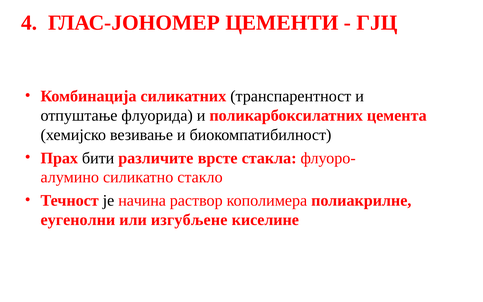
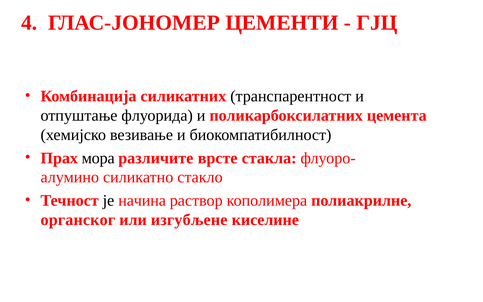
бити: бити -> мора (98, 158)
еугенолни: еугенолни -> органског (78, 220)
